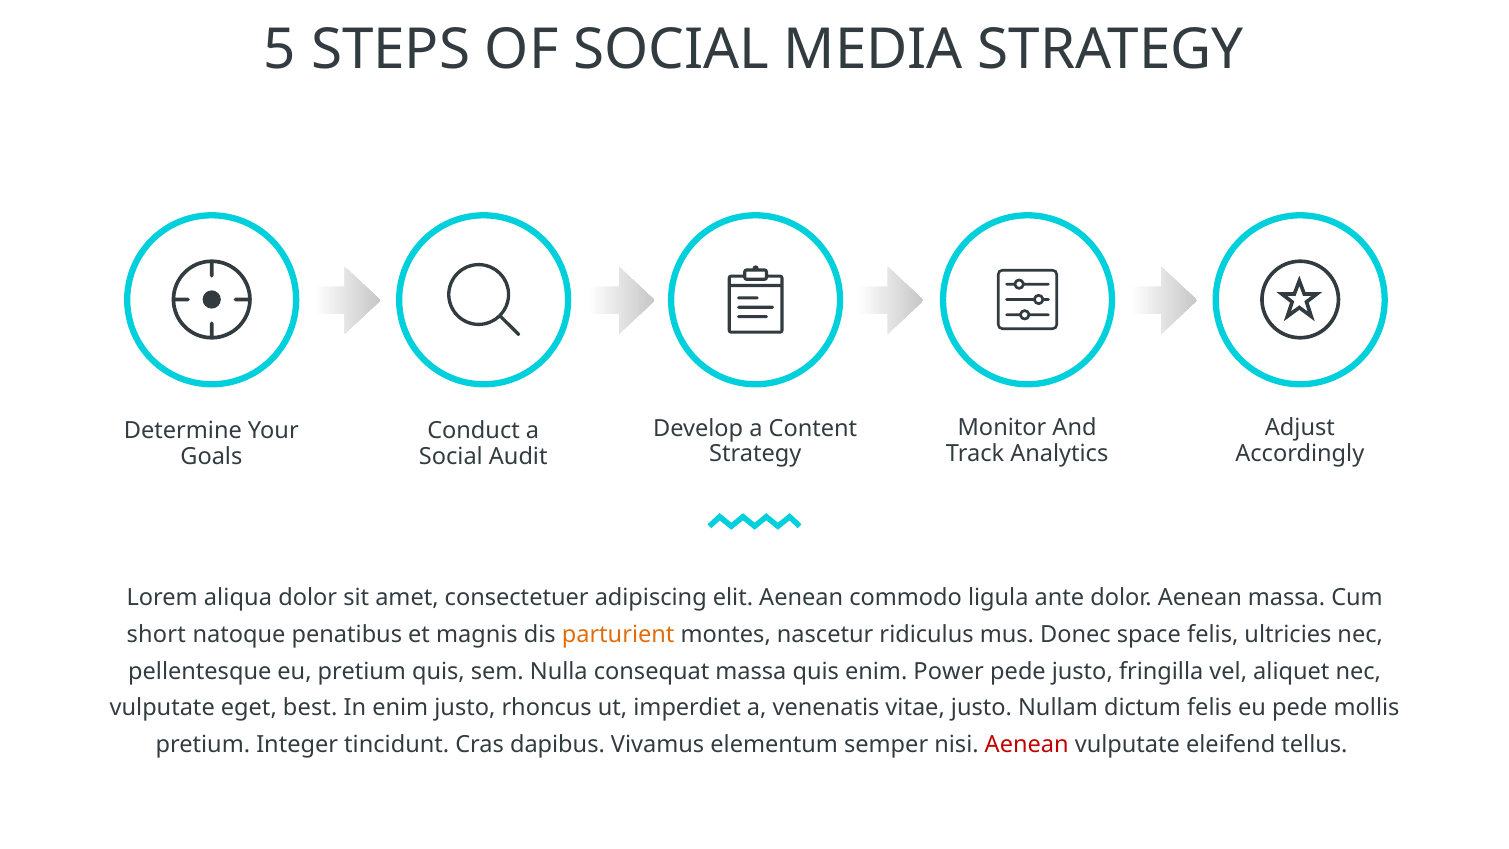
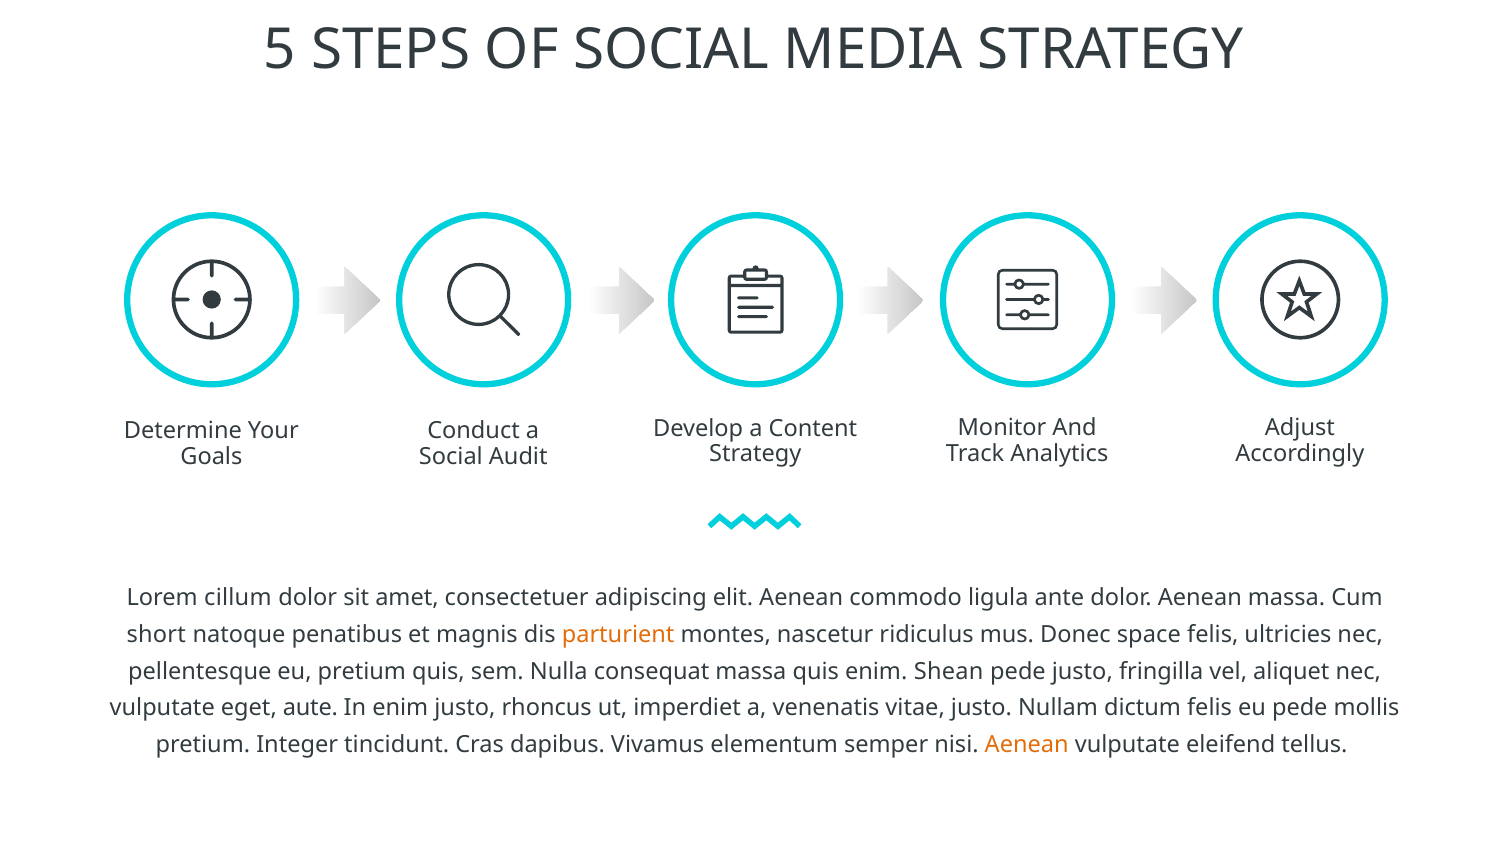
aliqua: aliqua -> cillum (238, 598)
Power: Power -> Shean (949, 671)
best: best -> aute (310, 708)
Aenean colour: red -> orange (1027, 745)
